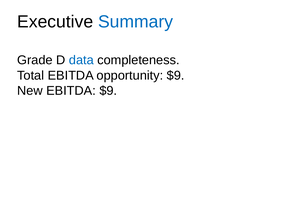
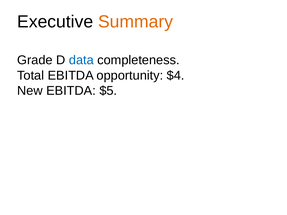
Summary colour: blue -> orange (136, 22)
opportunity $9: $9 -> $4 (176, 75)
EBITDA $9: $9 -> $5 (108, 91)
